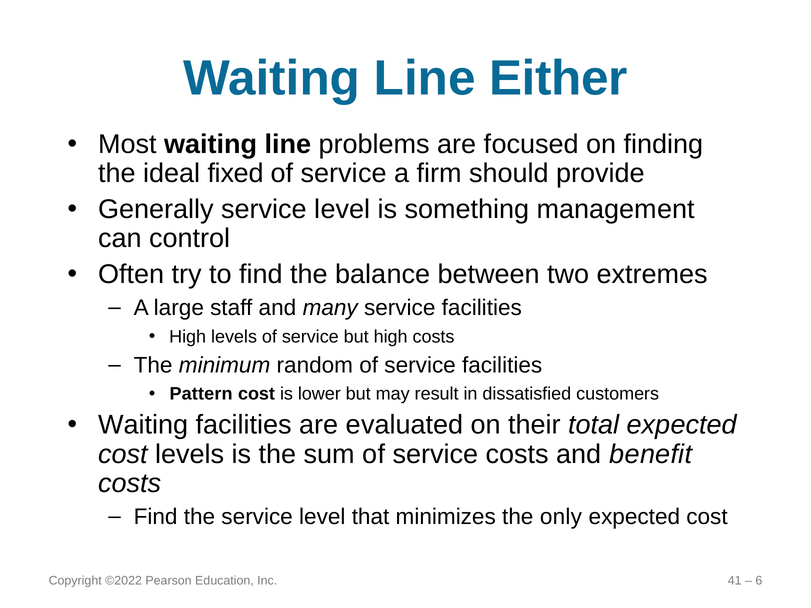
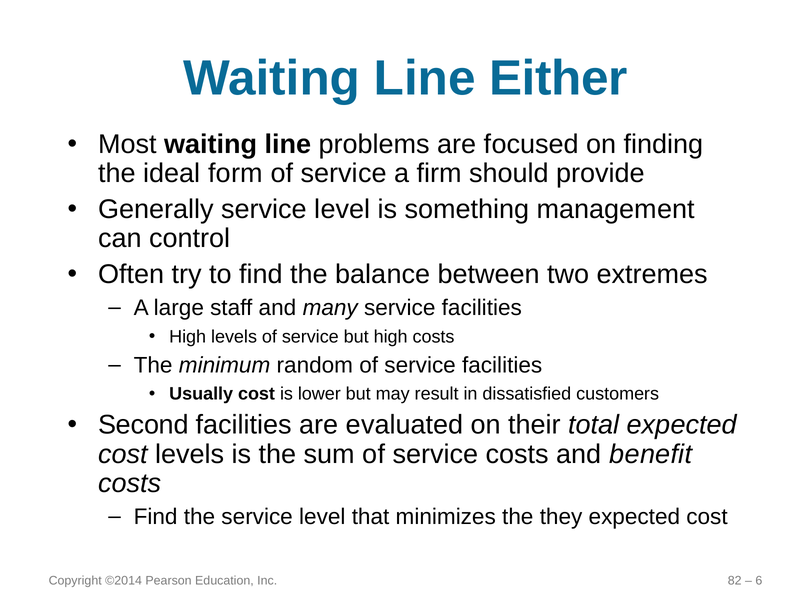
fixed: fixed -> form (235, 173)
Pattern: Pattern -> Usually (201, 394)
Waiting: Waiting -> Second (143, 425)
only: only -> they (561, 517)
©2022: ©2022 -> ©2014 (124, 581)
41: 41 -> 82 (735, 581)
